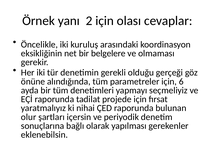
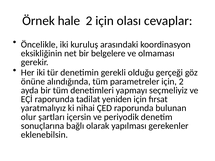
yanı: yanı -> hale (69, 21)
için 6: 6 -> 2 (181, 82)
projede: projede -> yeniden (117, 99)
